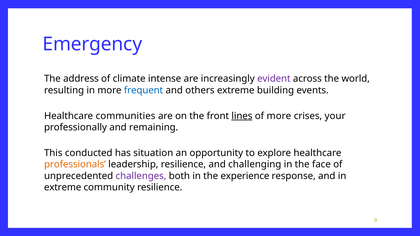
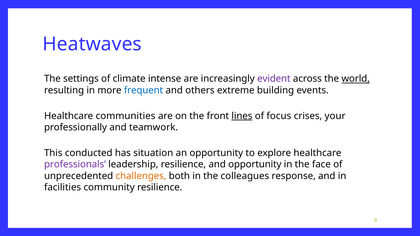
Emergency: Emergency -> Heatwaves (92, 44)
address: address -> settings (81, 79)
world underline: none -> present (356, 79)
of more: more -> focus (279, 116)
remaining: remaining -> teamwork (154, 127)
professionals colour: orange -> purple (75, 165)
and challenging: challenging -> opportunity (255, 165)
challenges colour: purple -> orange (141, 176)
experience: experience -> colleagues (245, 176)
extreme: extreme -> facilities (63, 188)
